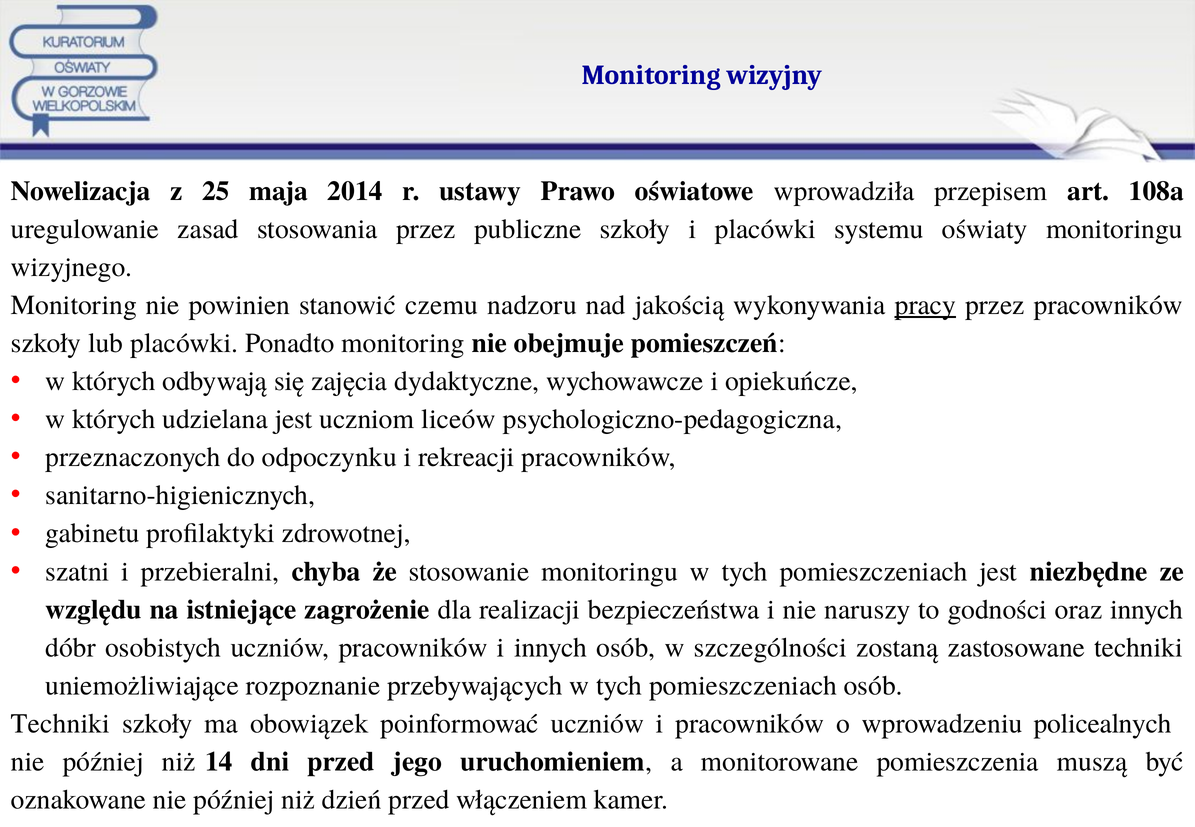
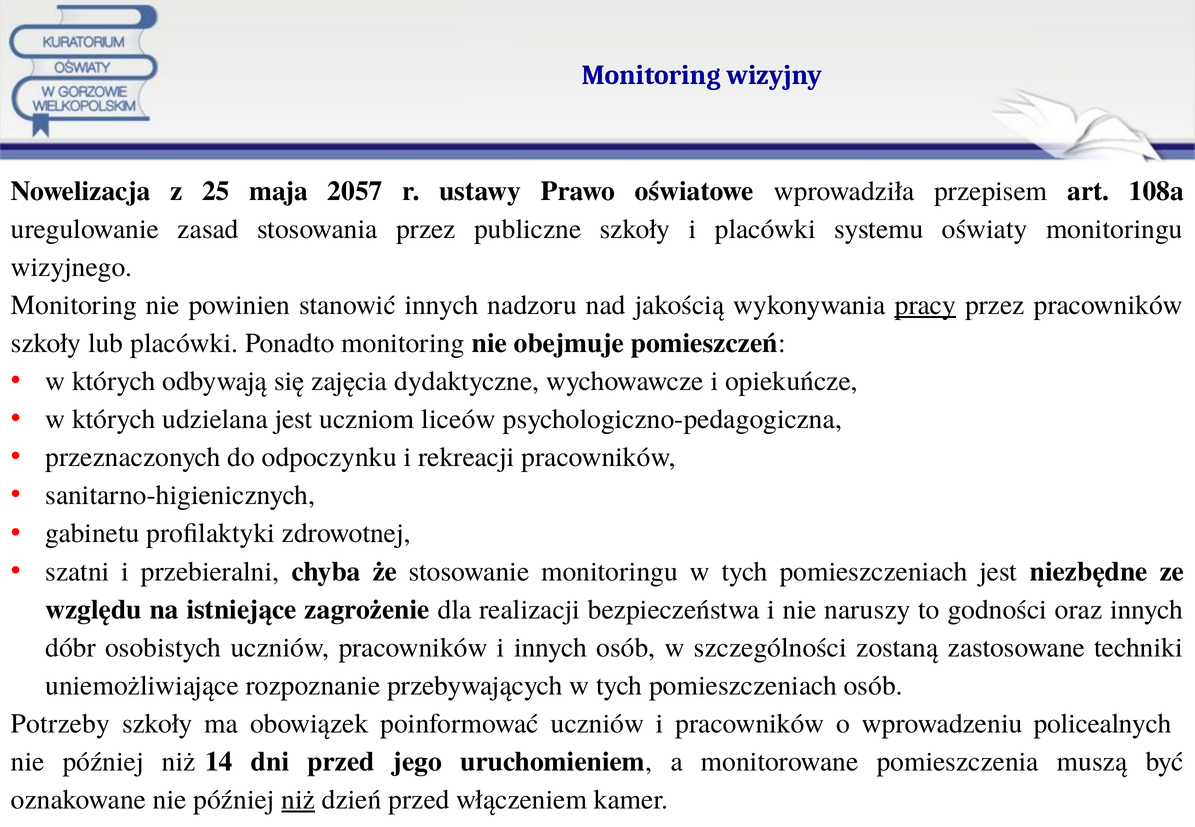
2014: 2014 -> 2057 (355, 191)
stanowić czemu: czemu -> innych (442, 305)
Techniki: Techniki -> Potrzeby (60, 724)
niż underline: none -> present (298, 800)
